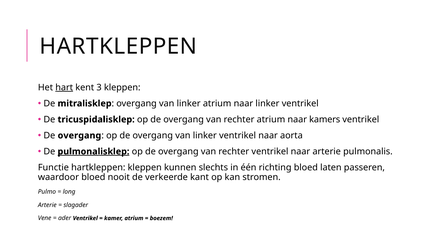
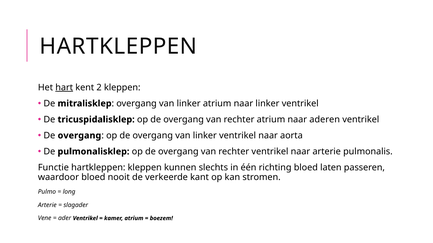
3: 3 -> 2 (99, 88)
kamers: kamers -> aderen (325, 120)
pulmonalisklep underline: present -> none (94, 152)
